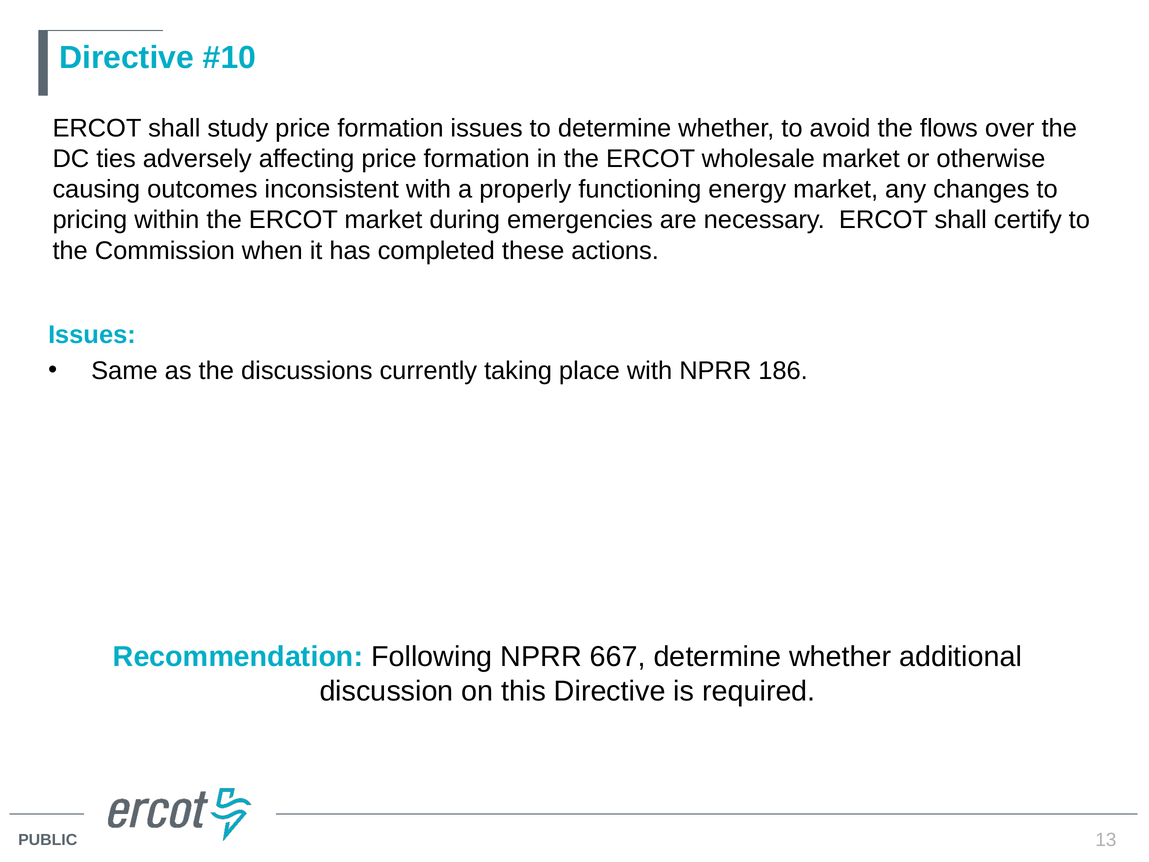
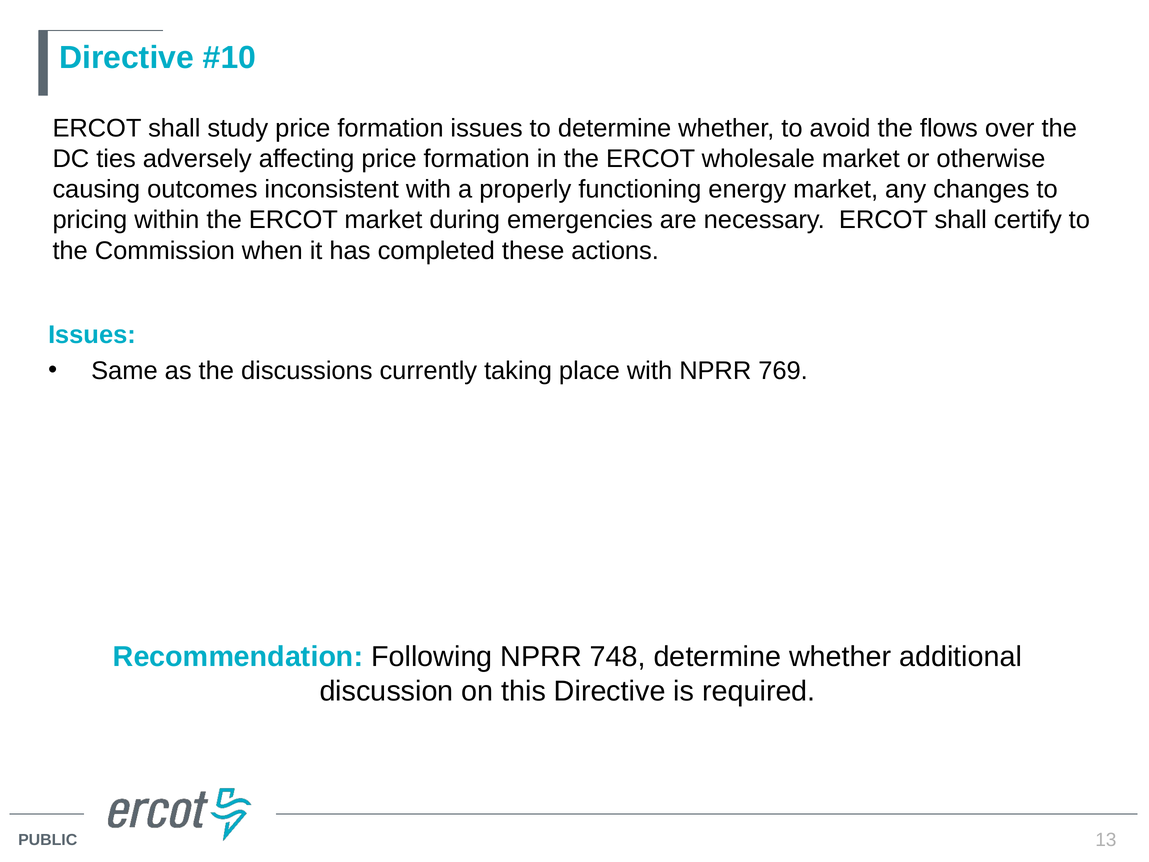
186: 186 -> 769 (783, 371)
667: 667 -> 748 (618, 657)
